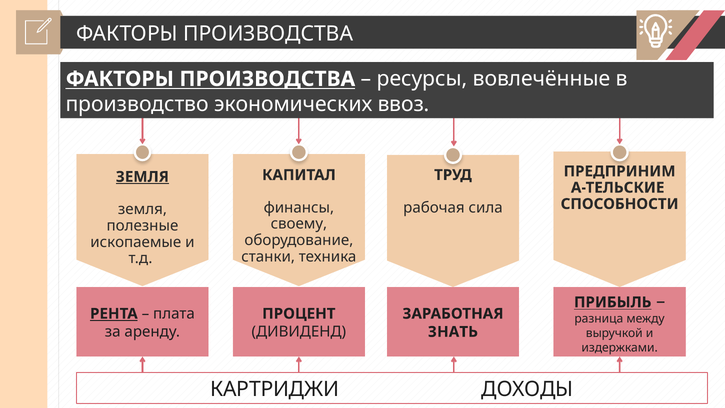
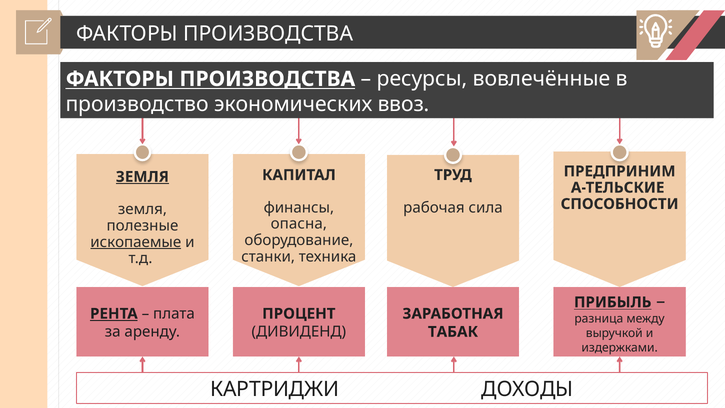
своему: своему -> опасна (299, 224)
ископаемые underline: none -> present (136, 242)
ЗНАТЬ: ЗНАТЬ -> ТАБАК (453, 332)
